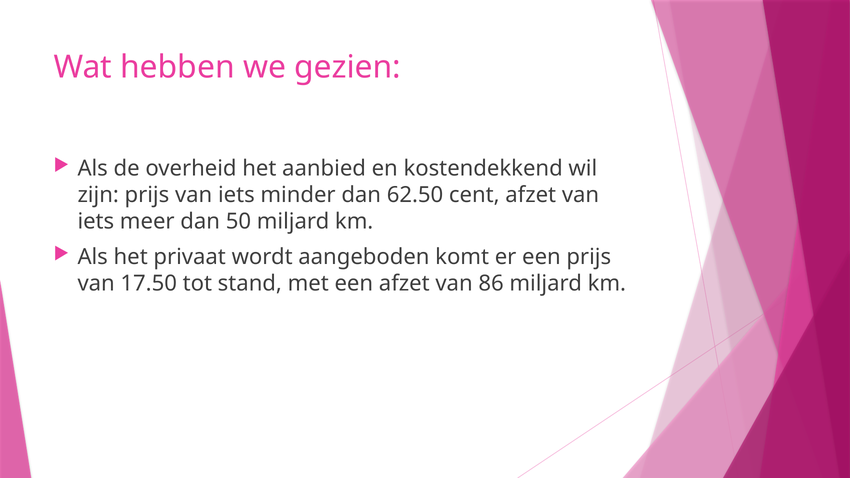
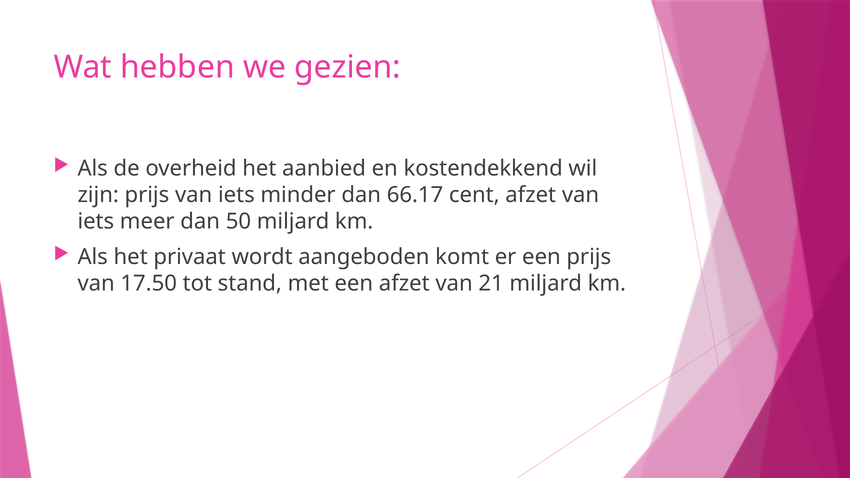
62.50: 62.50 -> 66.17 (415, 195)
86: 86 -> 21 (491, 284)
